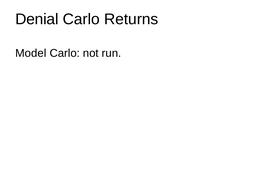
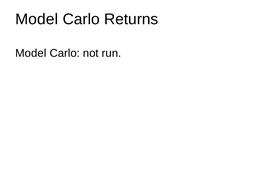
Denial: Denial -> Model (37, 19)
